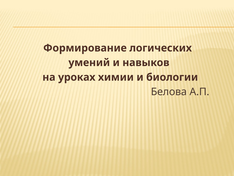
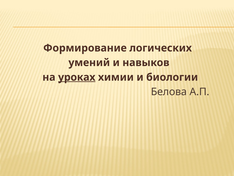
уроках underline: none -> present (77, 77)
